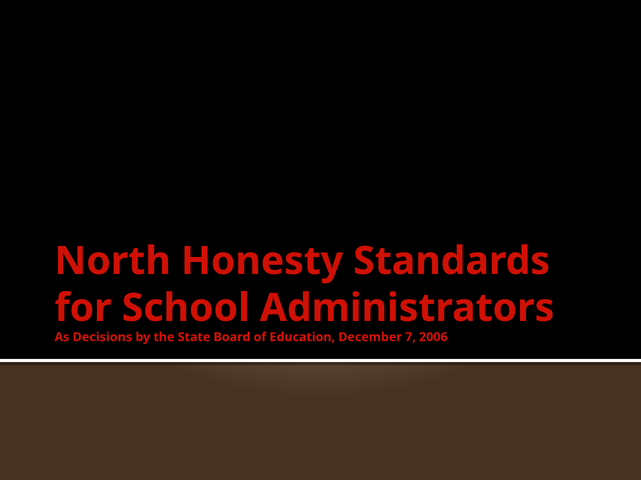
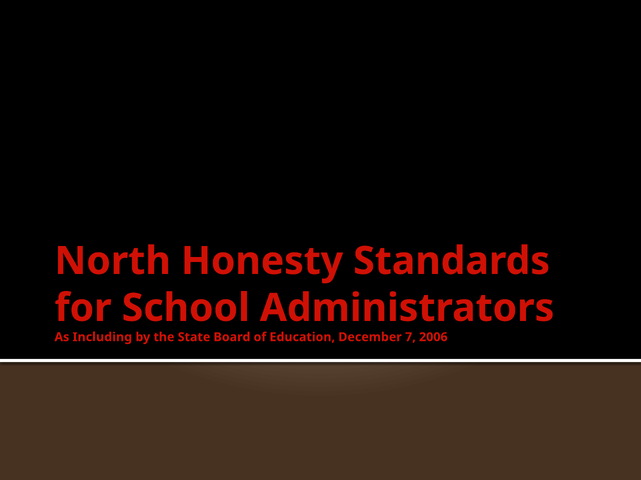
Decisions: Decisions -> Including (102, 338)
